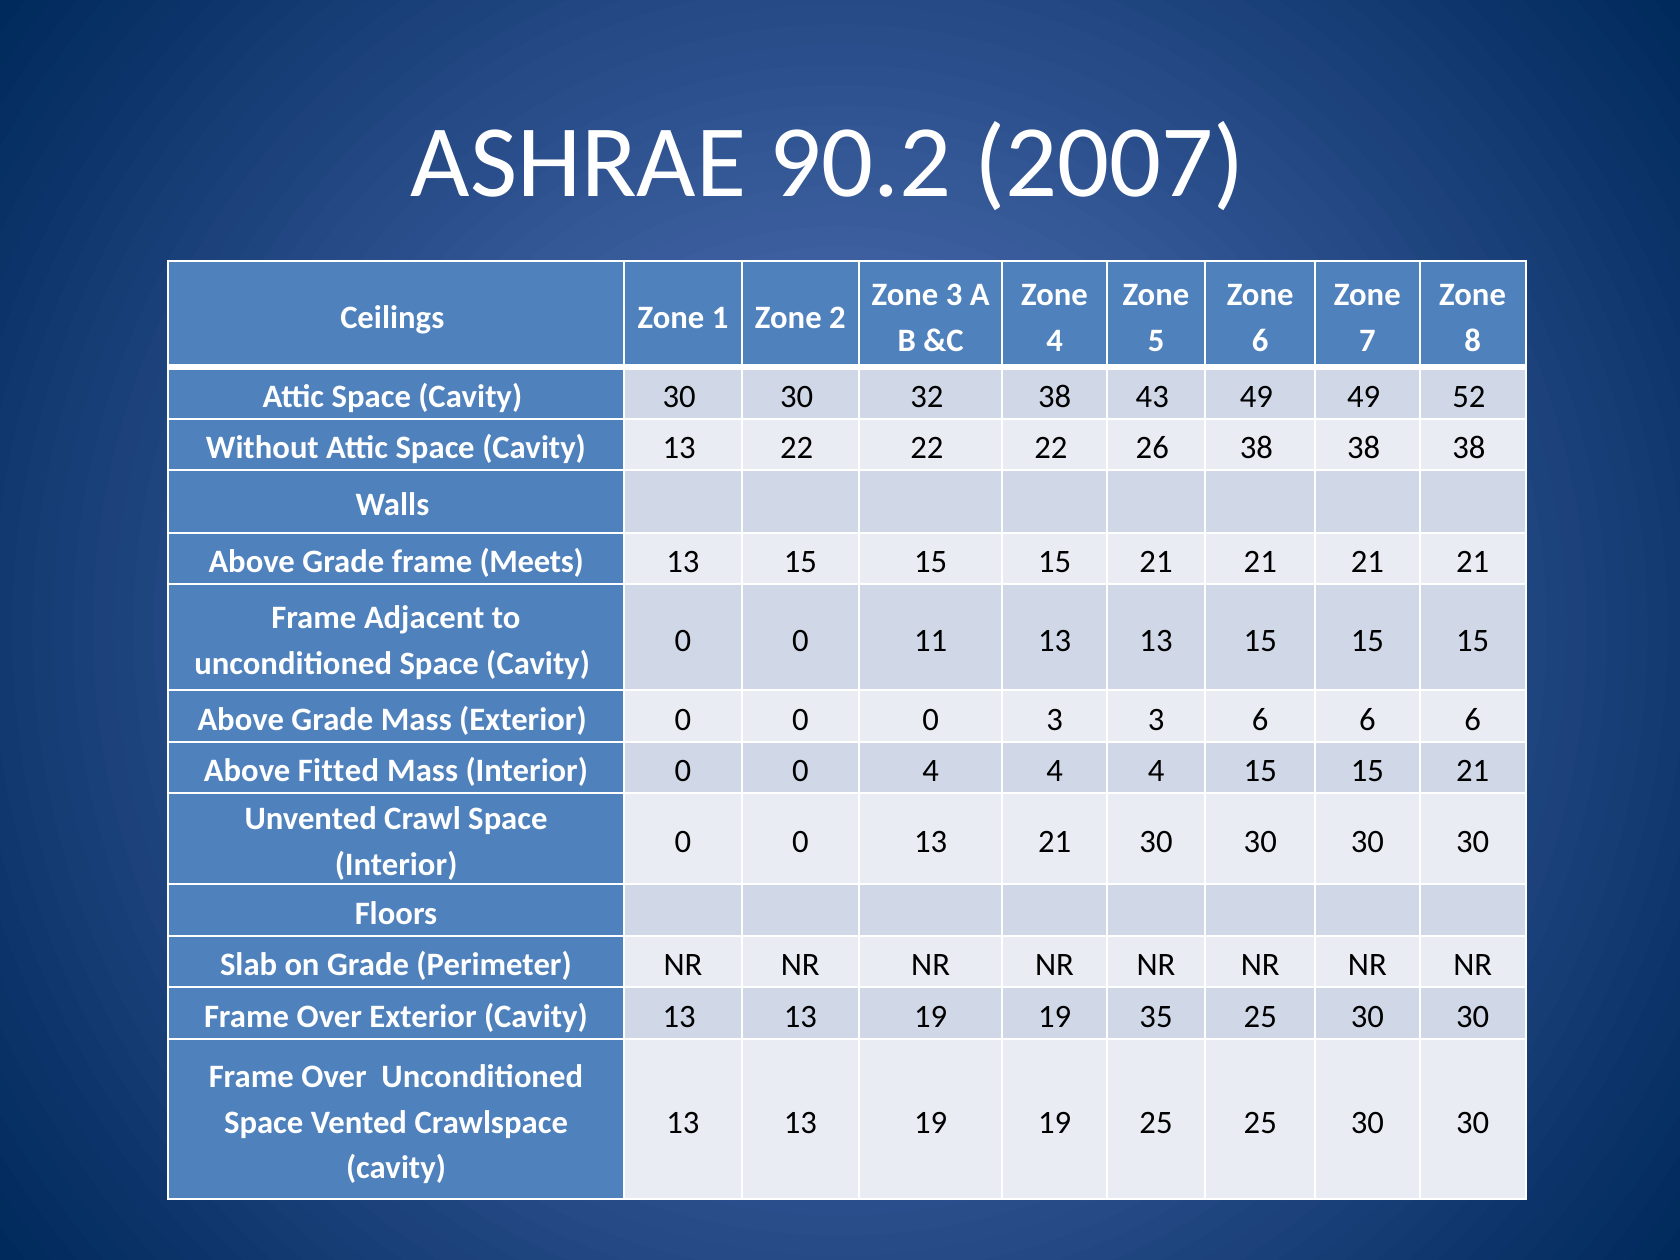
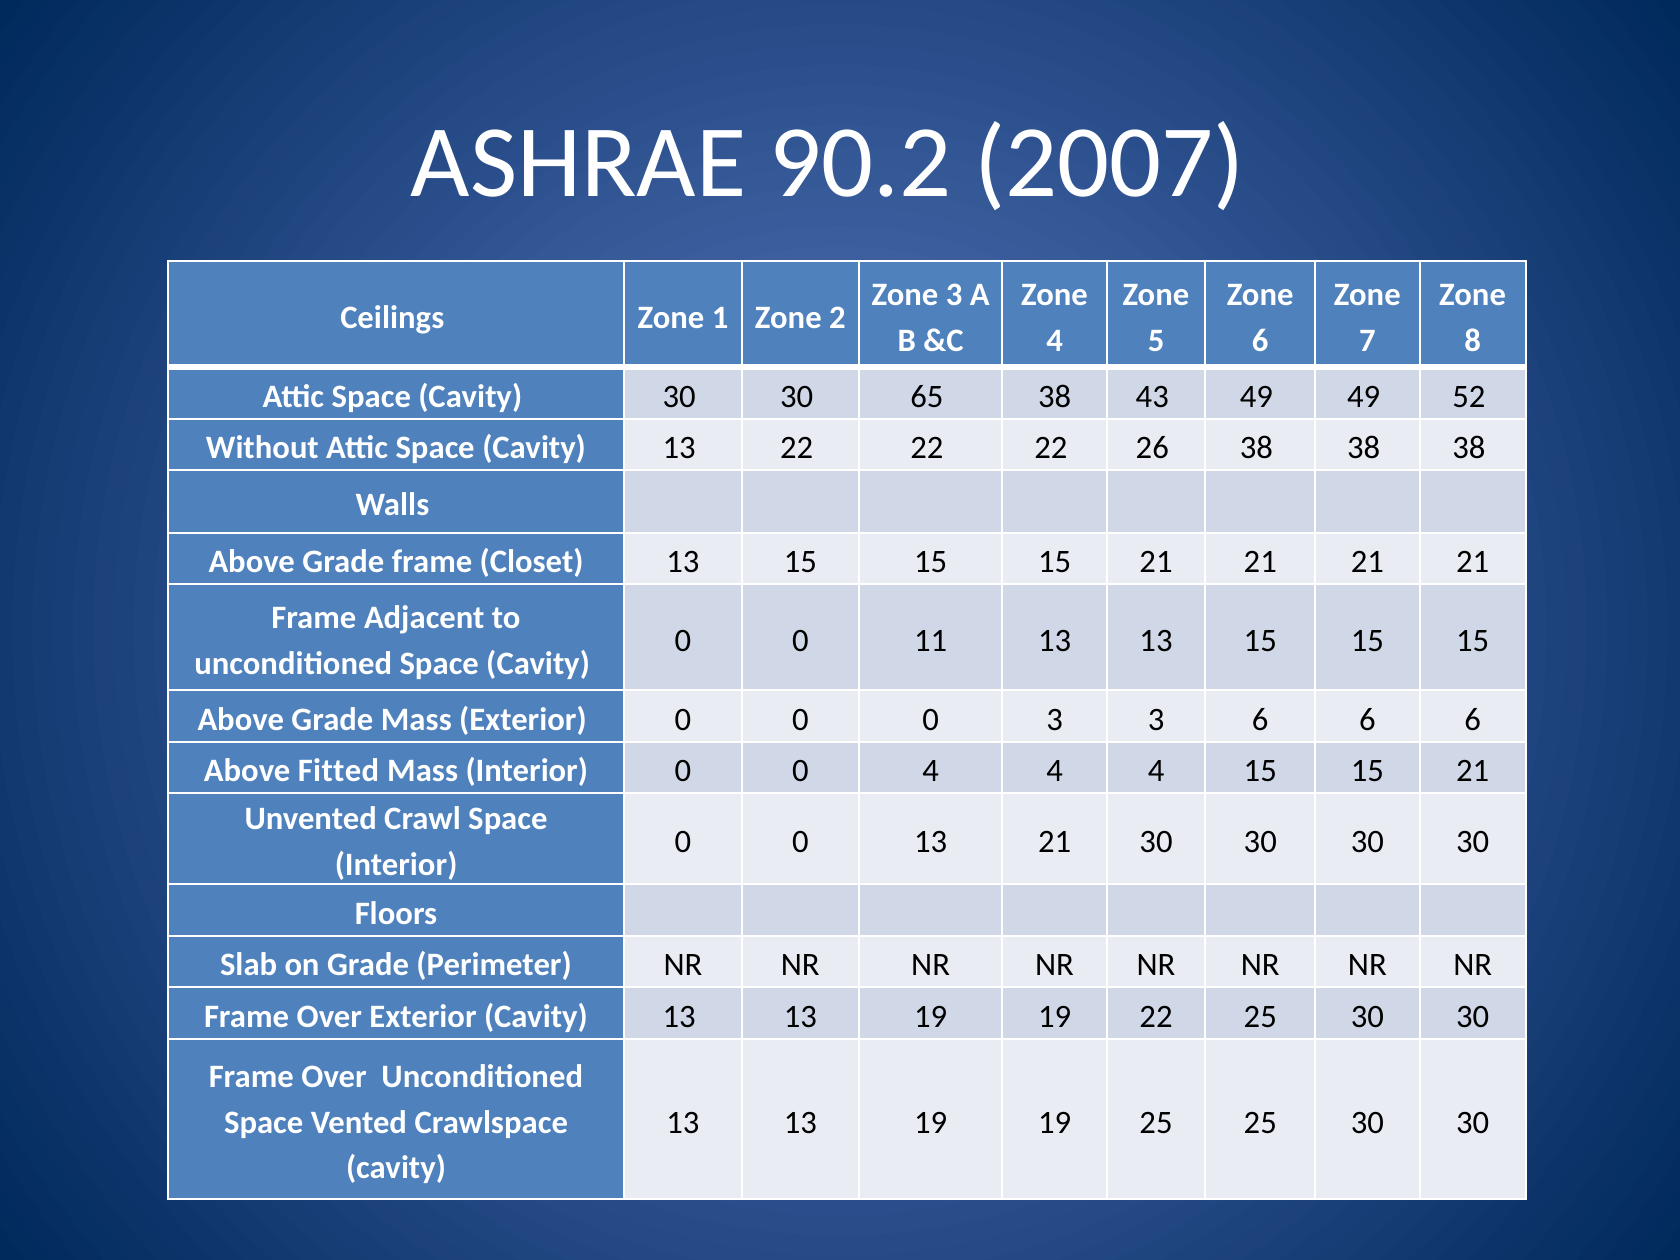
32: 32 -> 65 (927, 396)
Meets: Meets -> Closet (532, 562)
19 35: 35 -> 22 (1156, 1016)
